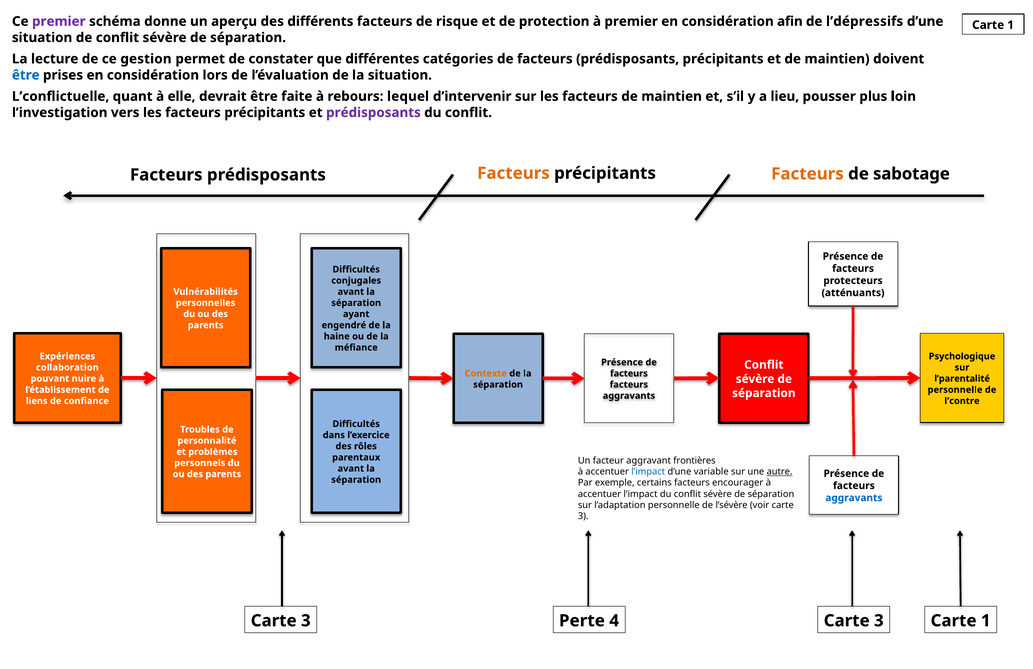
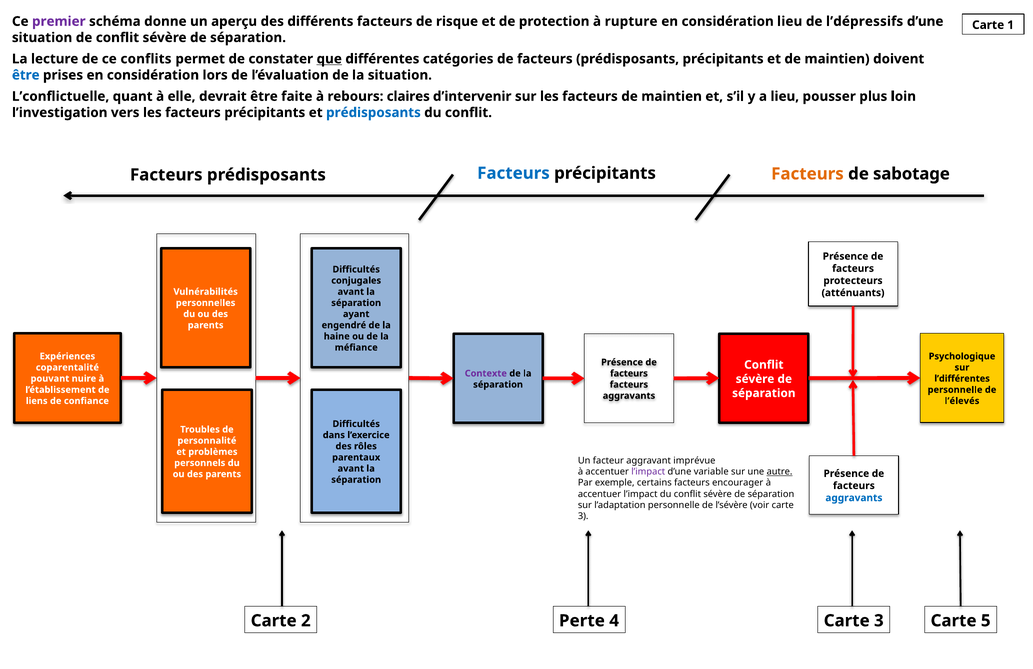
à premier: premier -> rupture (631, 21)
considération afin: afin -> lieu (790, 21)
gestion: gestion -> conflits (146, 59)
que underline: none -> present (329, 59)
lequel: lequel -> claires (408, 96)
prédisposants colour: purple -> blue (373, 113)
Facteurs colour: orange -> blue (513, 173)
collaboration: collaboration -> coparentalité (67, 367)
Contexte colour: orange -> purple (486, 373)
l’parentalité: l’parentalité -> l’différentes (962, 378)
l’contre: l’contre -> l’élevés (962, 401)
frontières: frontières -> imprévue (694, 460)
l’impact colour: blue -> purple (648, 471)
3: 3 -> 2 (306, 620)
1: 1 -> 5 (986, 620)
